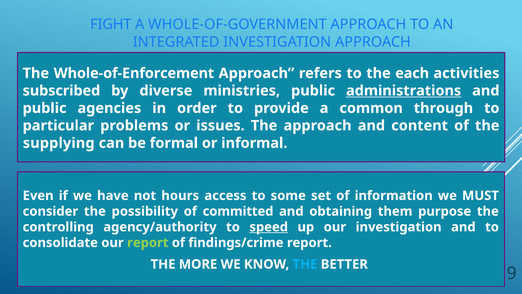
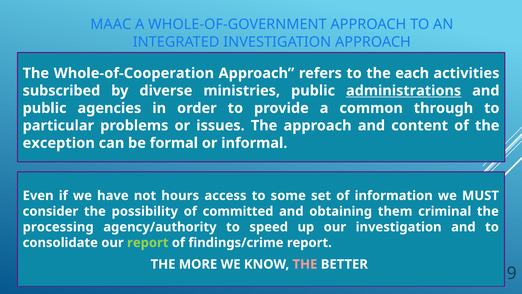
FIGHT: FIGHT -> MAAC (111, 24)
Whole-of-Enforcement: Whole-of-Enforcement -> Whole-of-Cooperation (134, 73)
supplying: supplying -> exception (59, 143)
purpose: purpose -> criminal (445, 211)
controlling: controlling -> processing (58, 227)
speed underline: present -> none (269, 227)
THE colour: light blue -> pink (305, 264)
